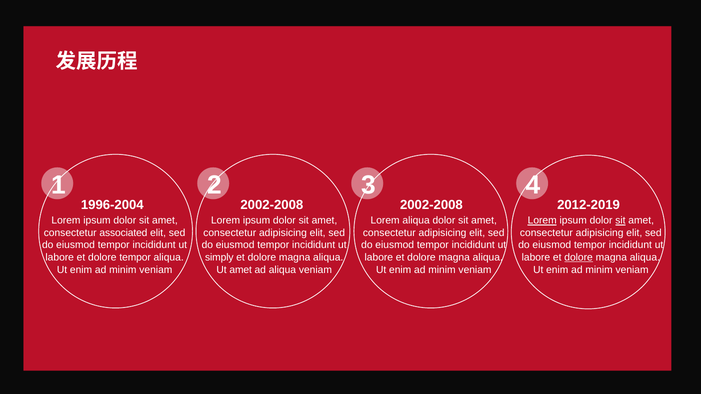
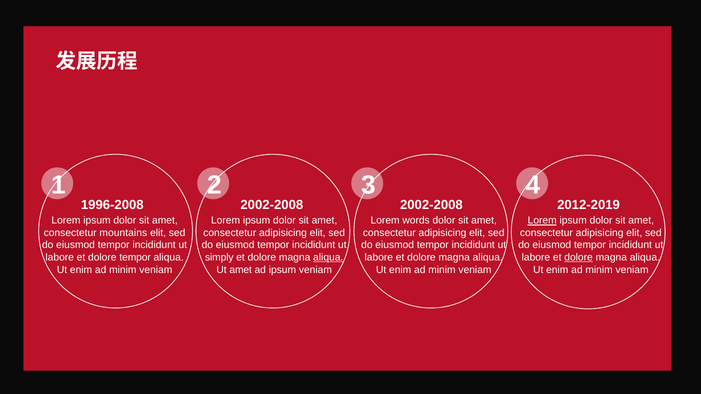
1996-2004: 1996-2004 -> 1996-2008 (112, 205)
Lorem aliqua: aliqua -> words (416, 221)
sit underline: present -> none (620, 221)
associated: associated -> mountains (123, 233)
aliqua underline: none -> present (328, 258)
ad aliqua: aliqua -> ipsum (282, 270)
